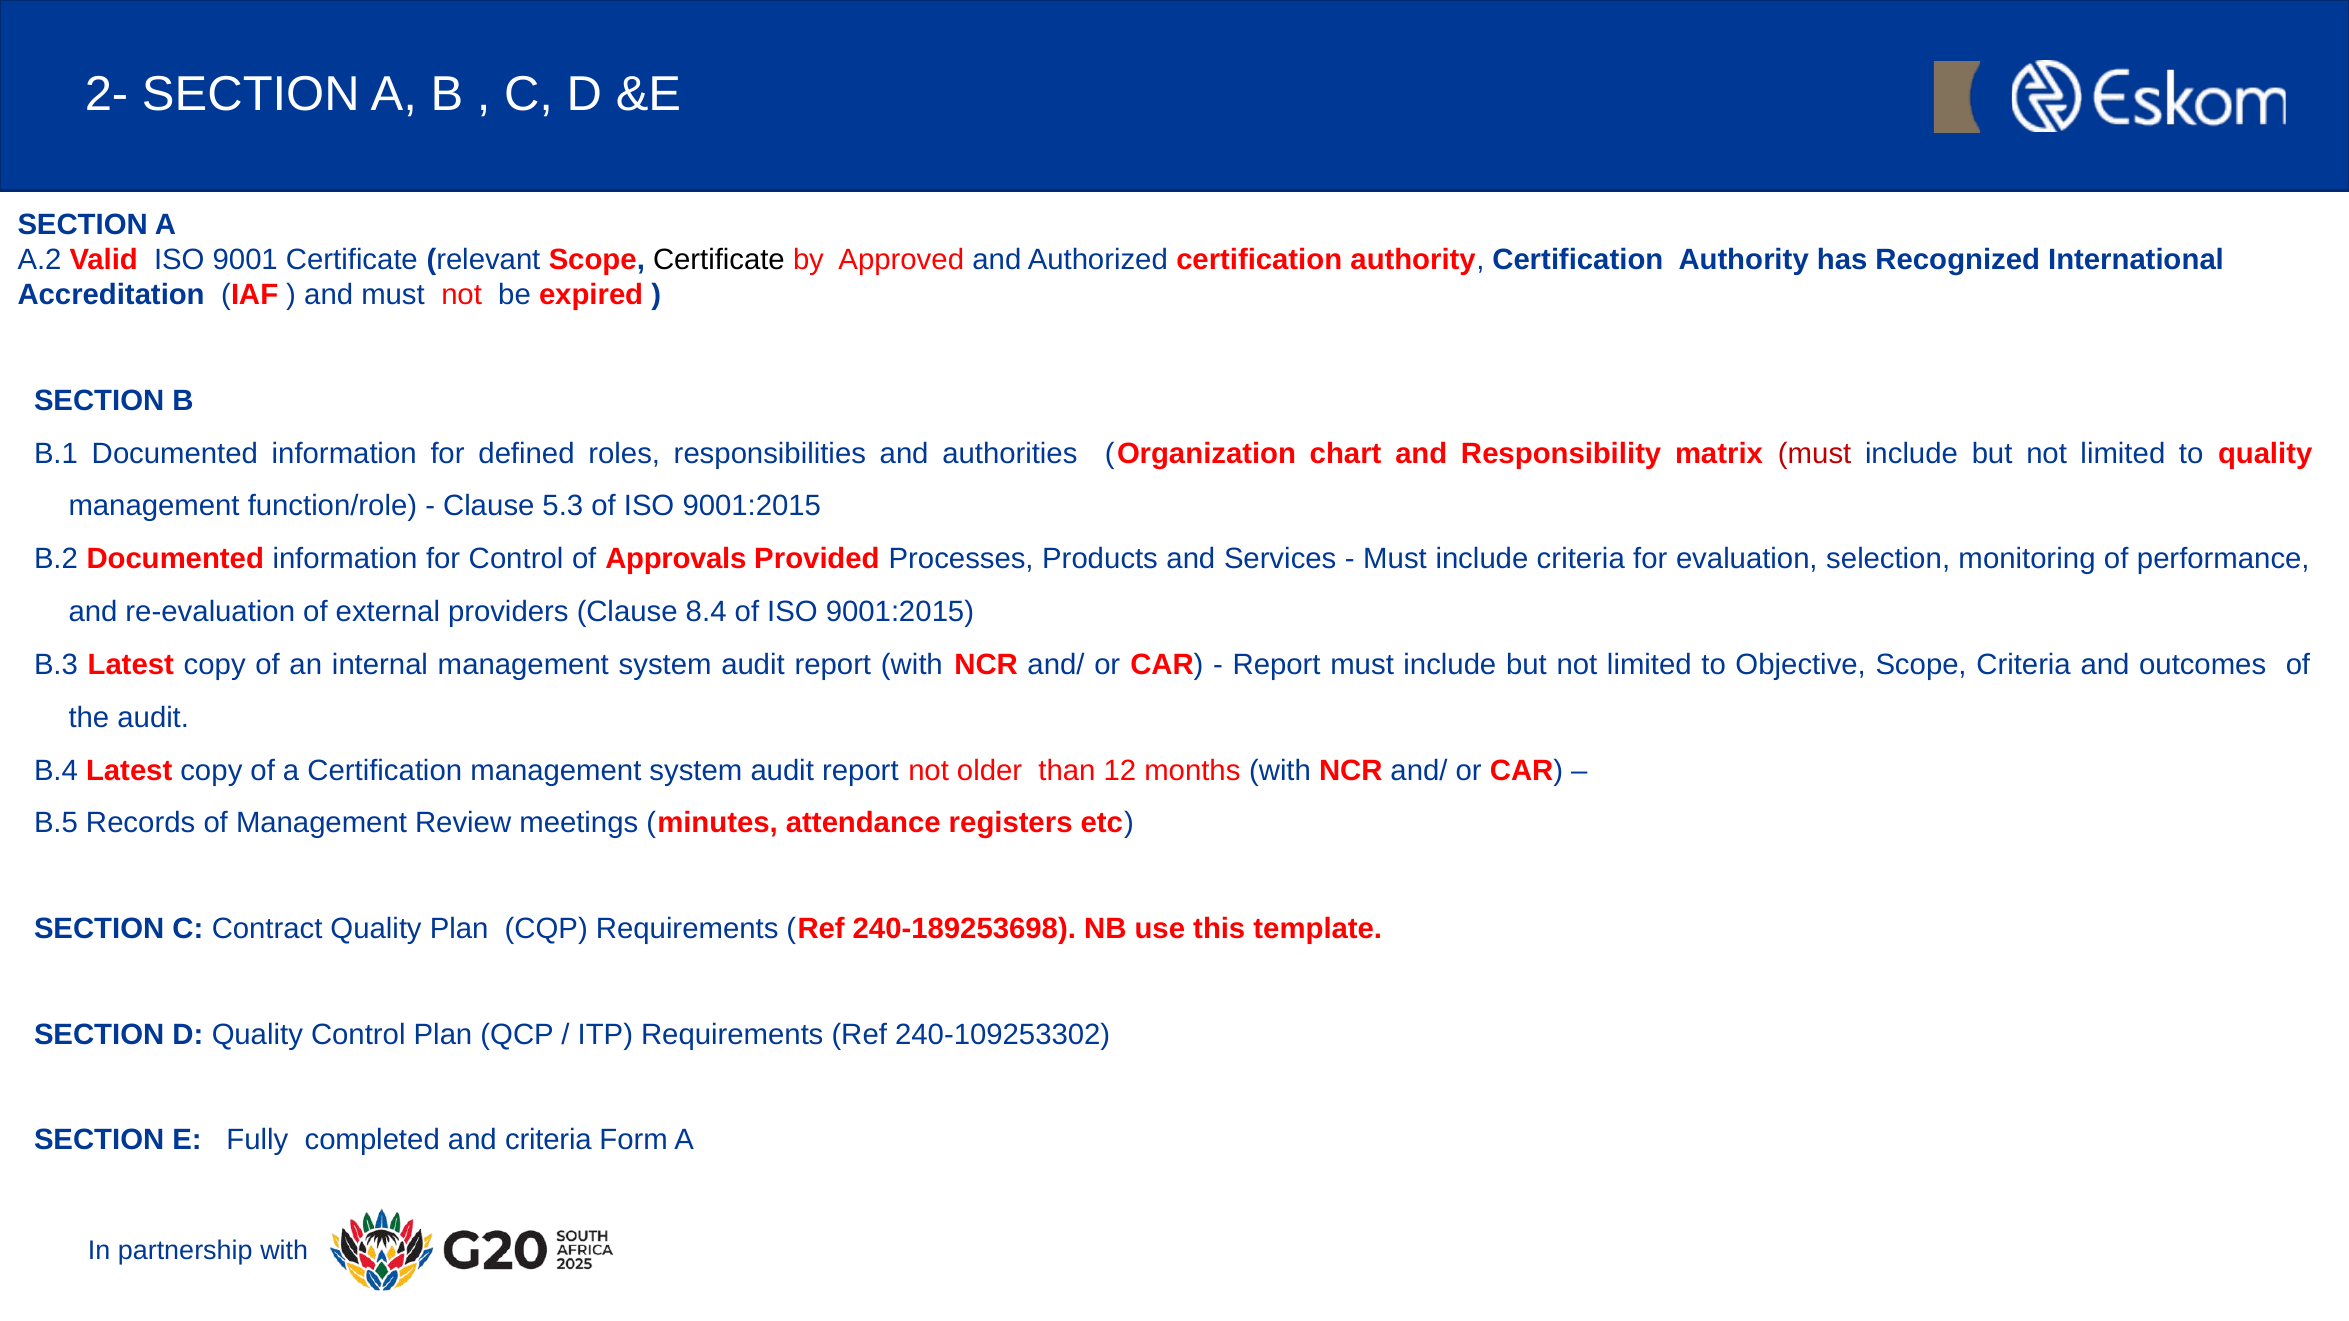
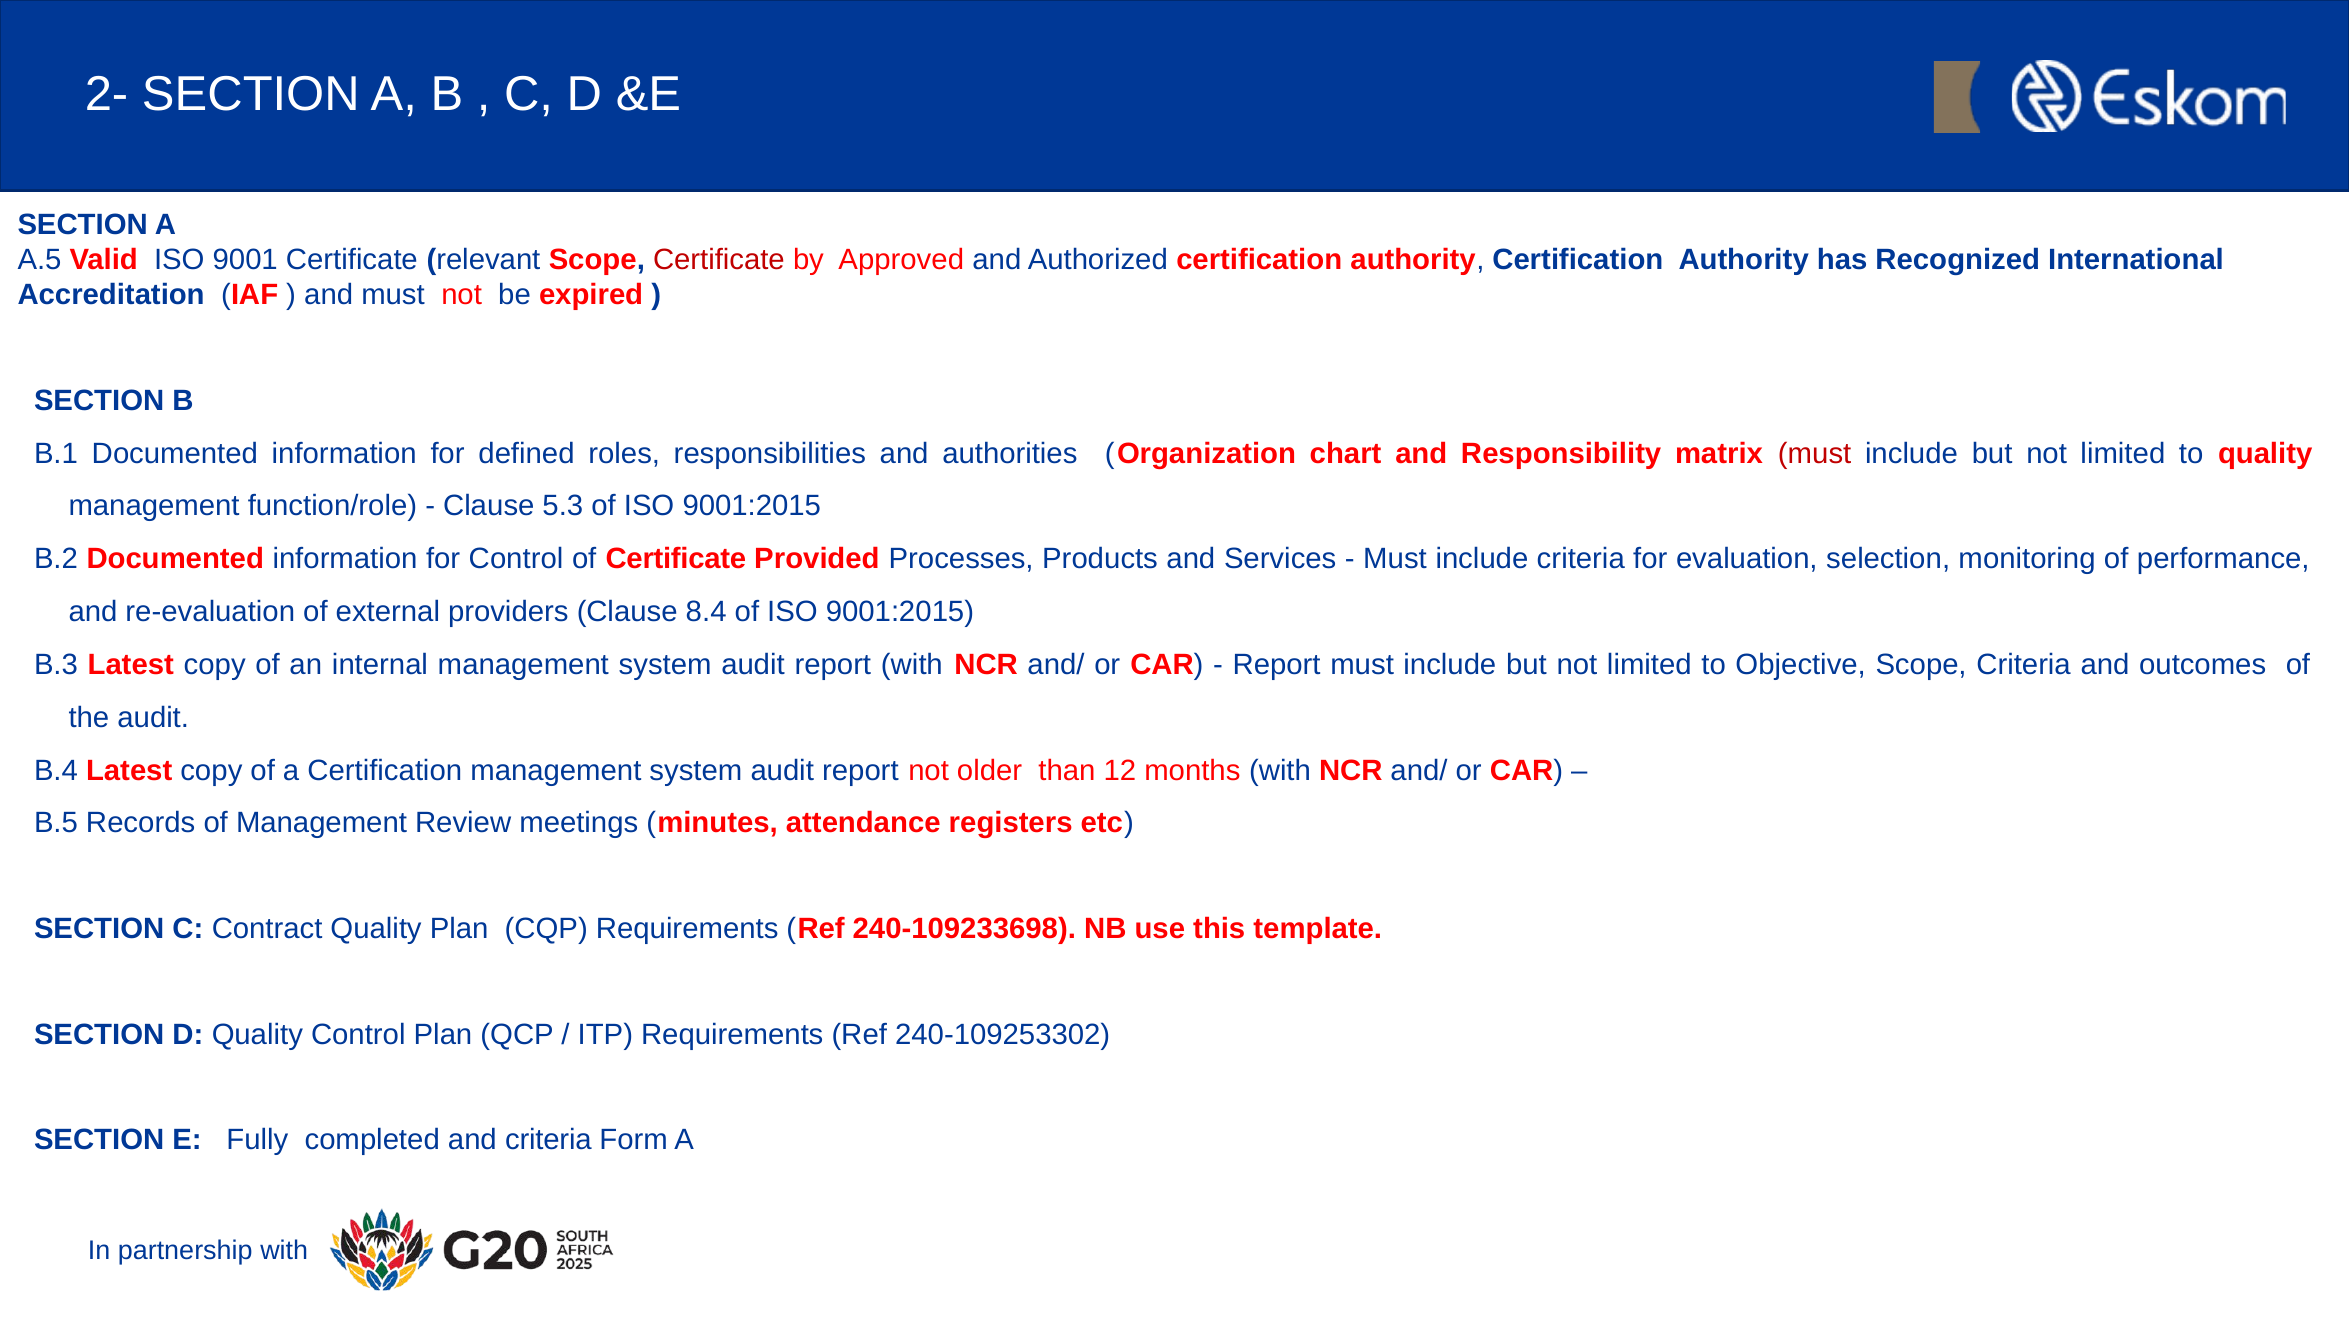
A.2: A.2 -> A.5 (40, 260)
Certificate colour: black -> red (719, 260)
of Approvals: Approvals -> Certificate (676, 559)
240-189253698: 240-189253698 -> 240-109233698 (964, 929)
